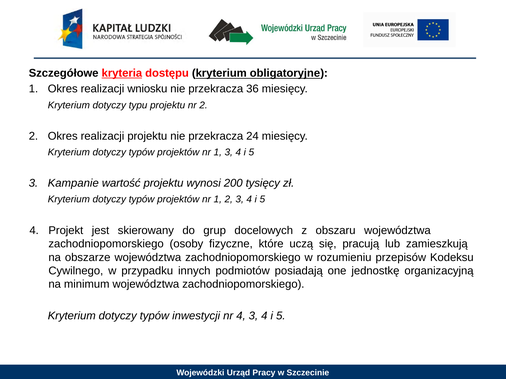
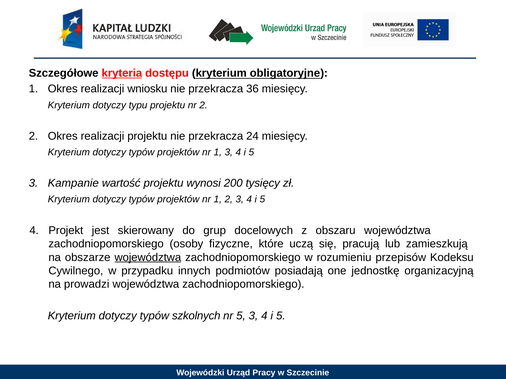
województwa underline: none -> present (148, 258)
minimum: minimum -> prowadzi (87, 285)
inwestycji: inwestycji -> szkolnych (196, 316)
nr 4: 4 -> 5 (241, 316)
